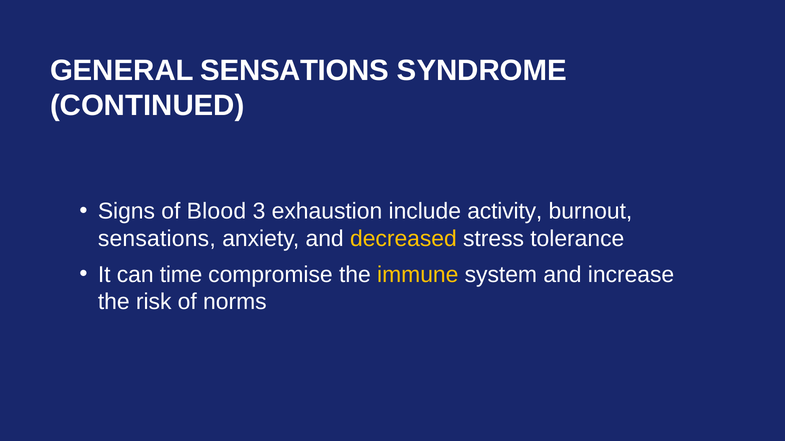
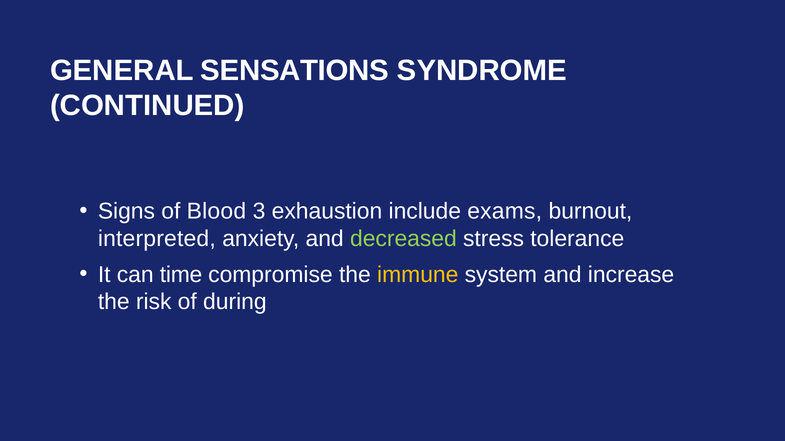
activity: activity -> exams (505, 212)
sensations: sensations -> interpreted (157, 239)
decreased colour: yellow -> light green (403, 239)
norms: norms -> during (235, 302)
